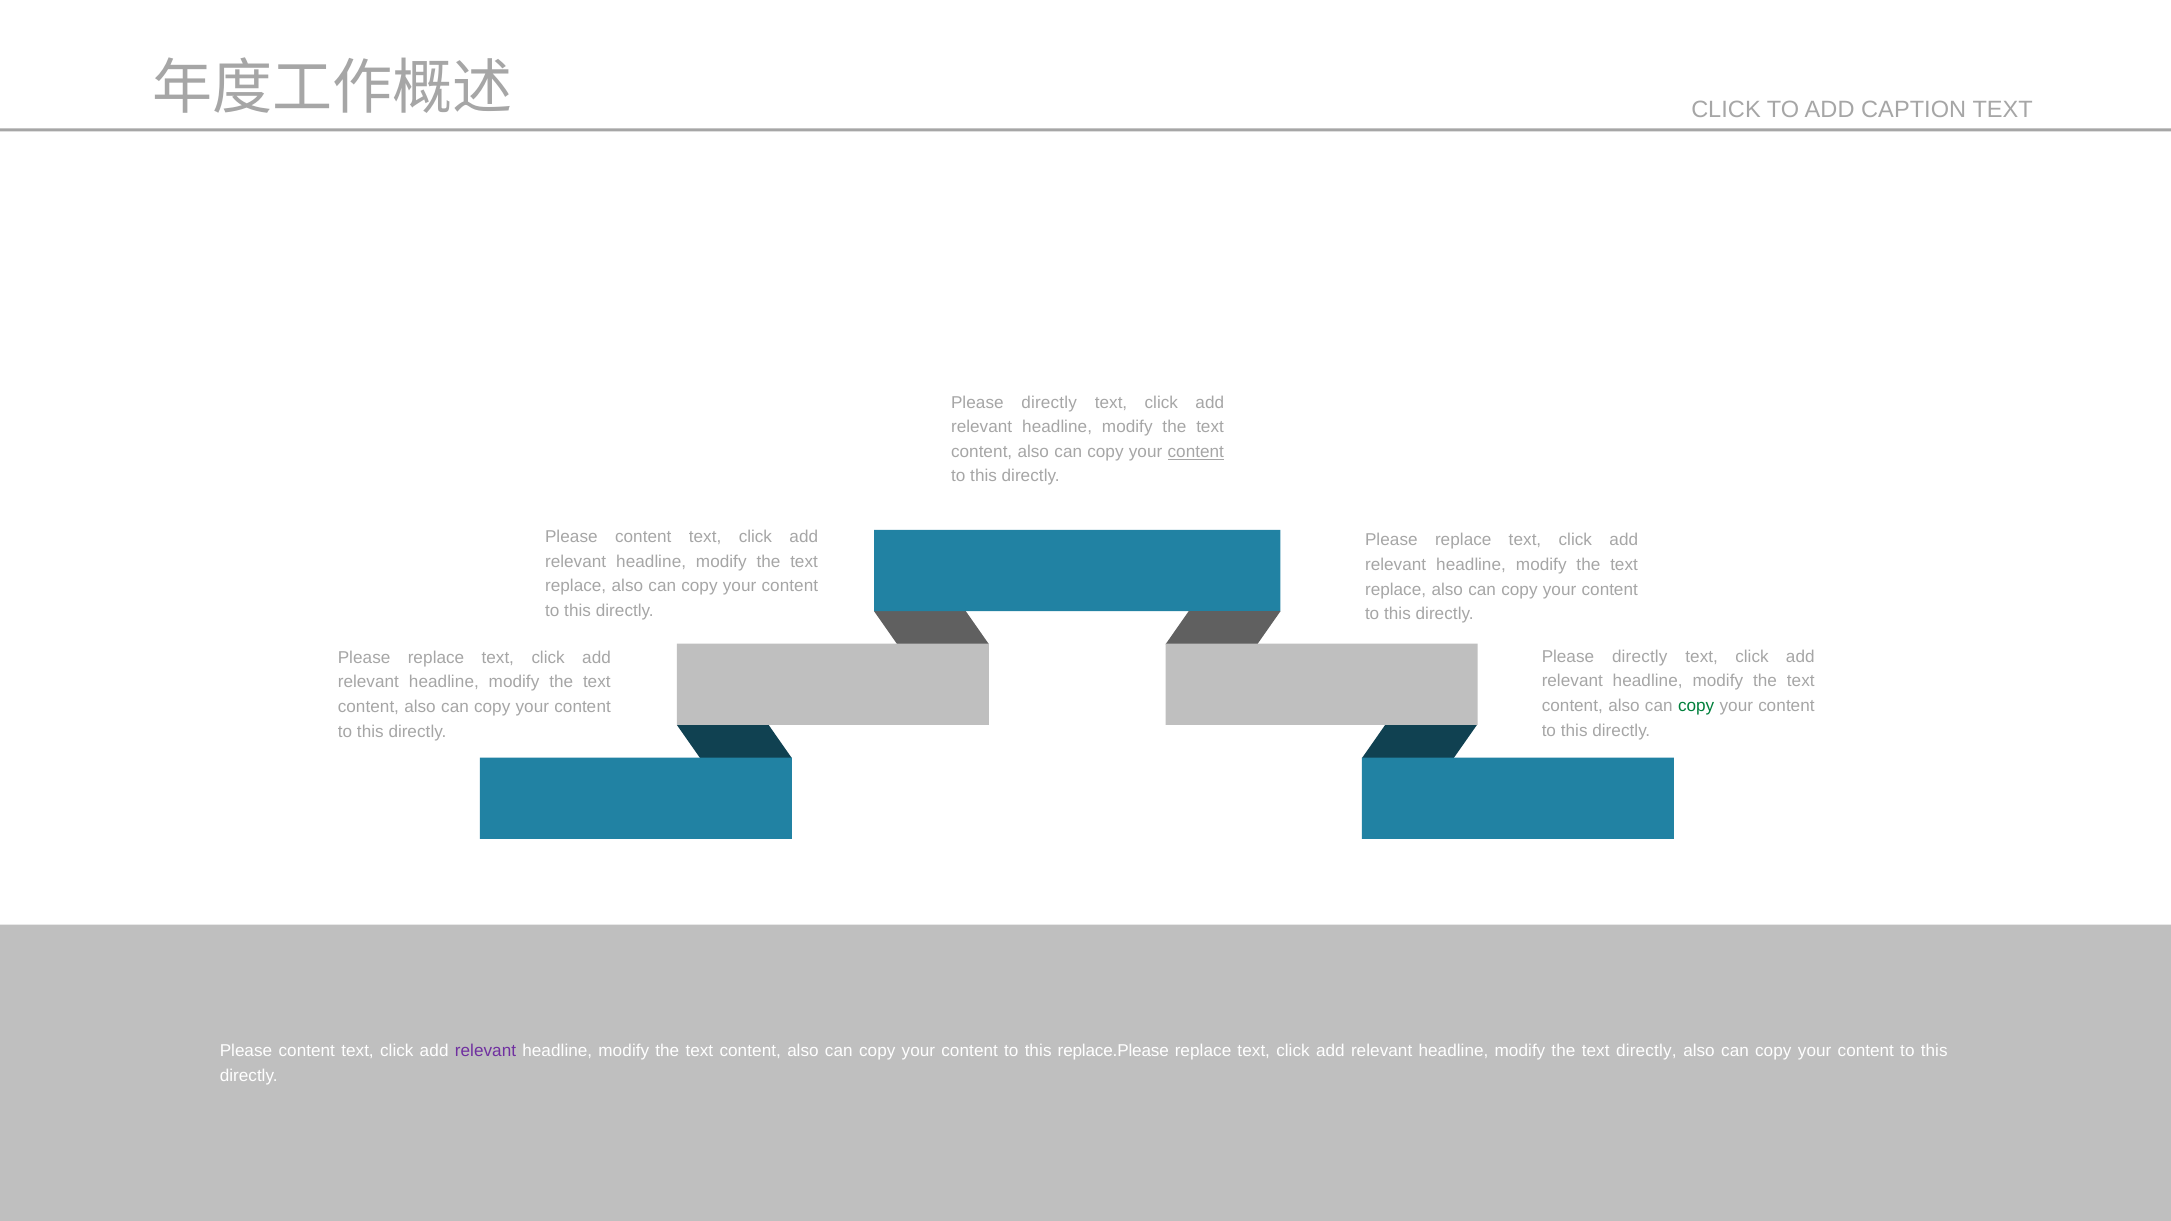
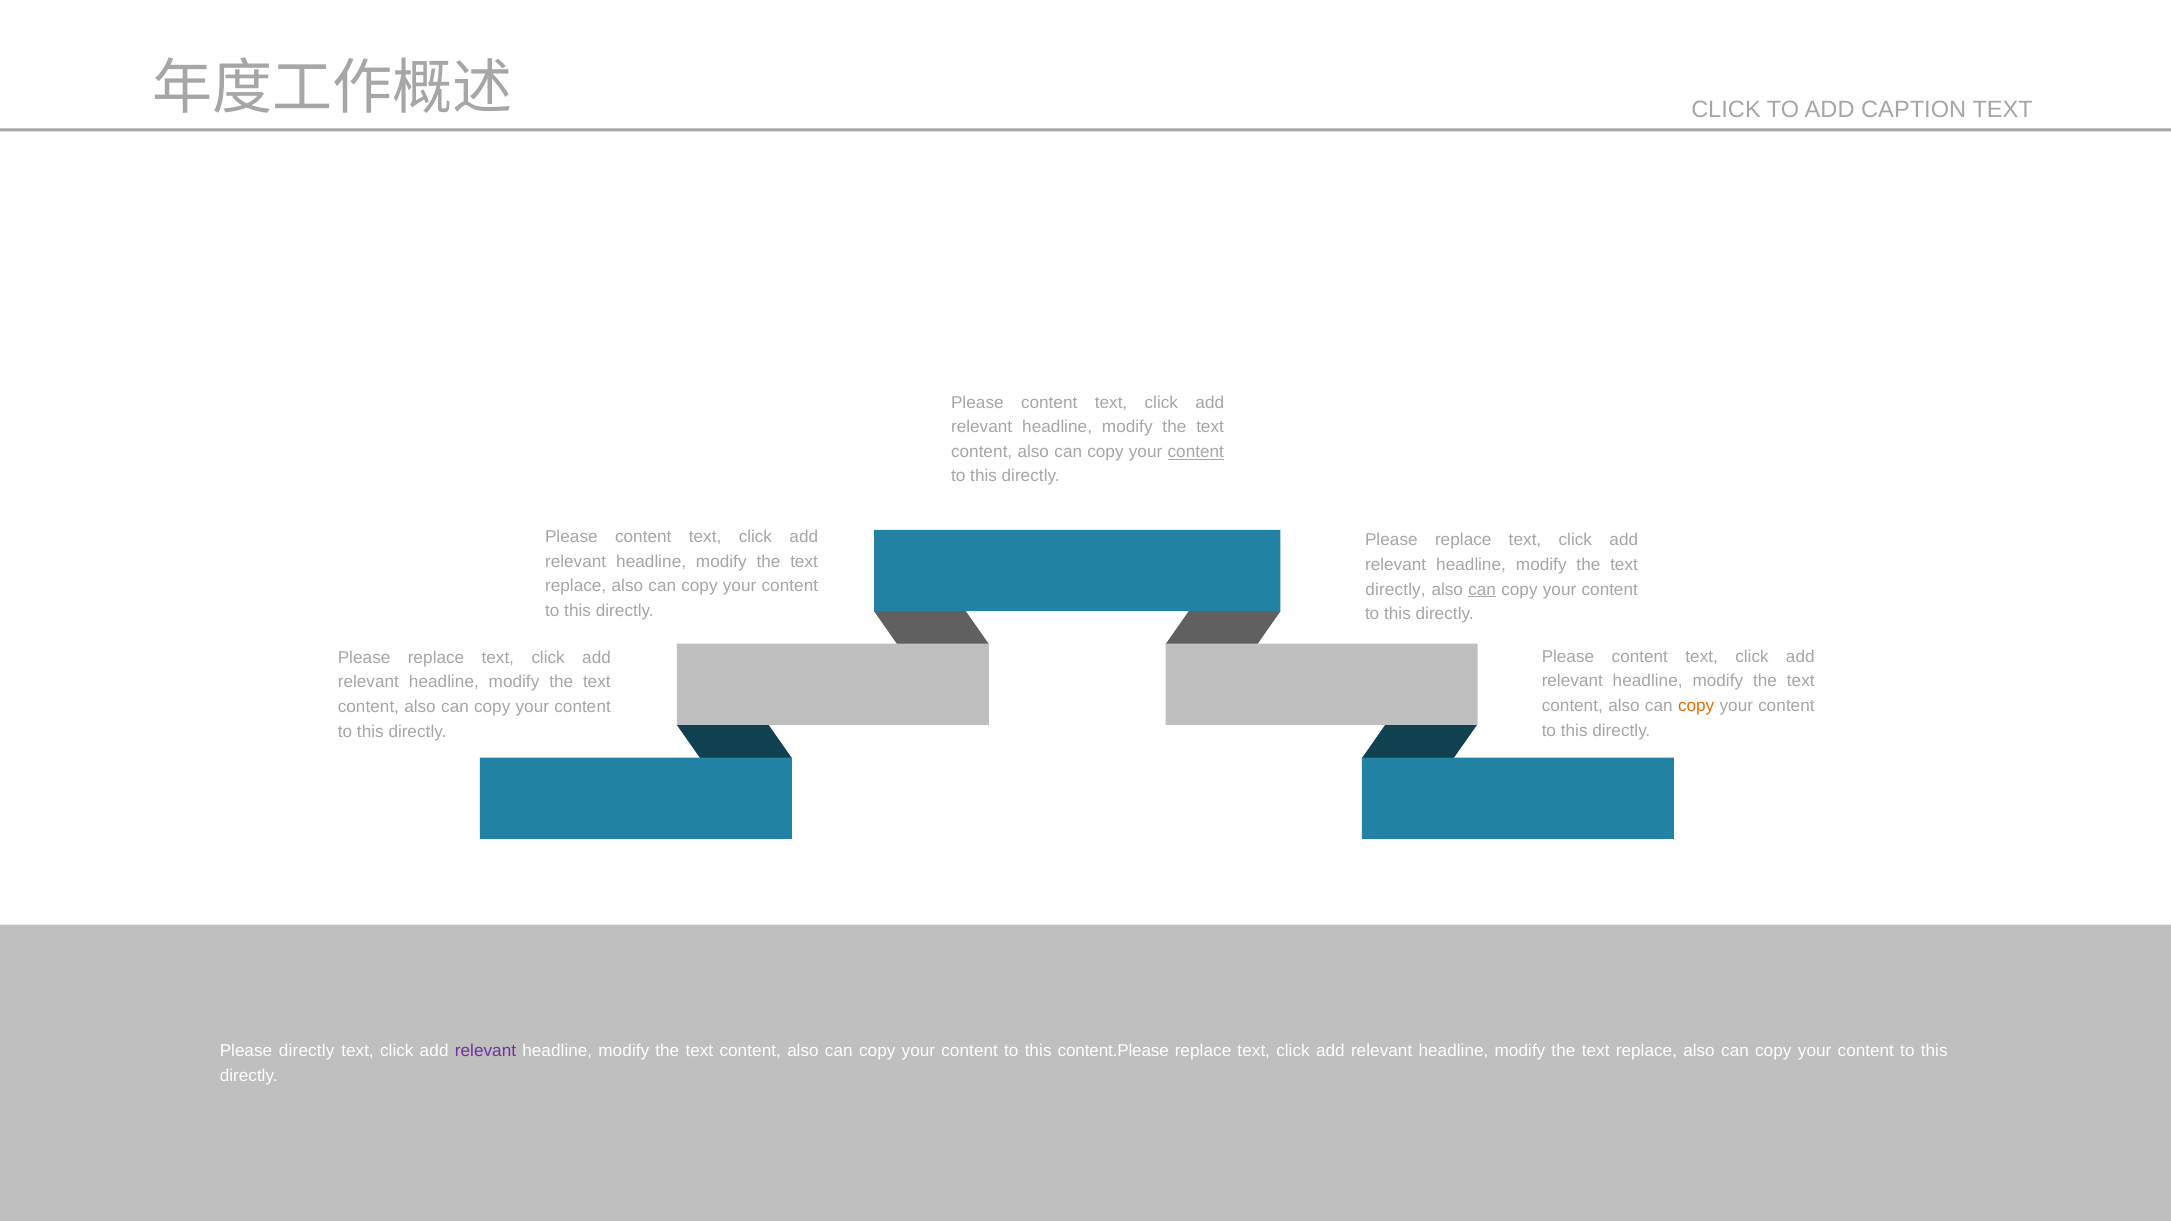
directly: directly -> content (1049, 403)
replace: replace -> directly (1396, 589)
can underline: none -> present (1482, 589)
directly: directly -> content (1640, 657)
copy colour: green -> orange (1696, 706)
content: content -> directly (307, 1051)
replace.Please: replace.Please -> content.Please (1113, 1051)
directly: directly -> replace (1646, 1051)
